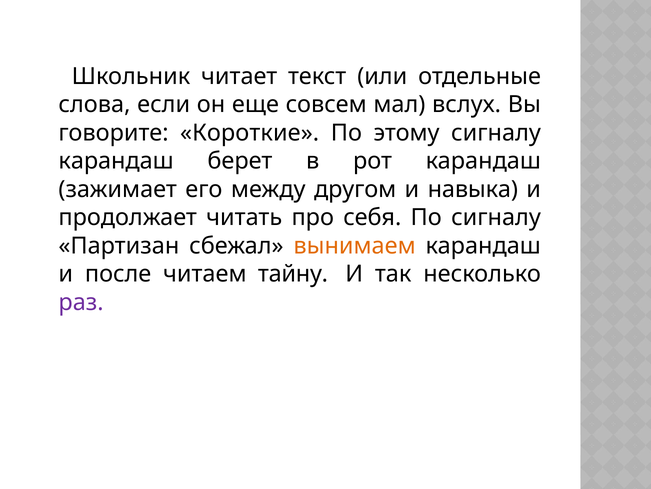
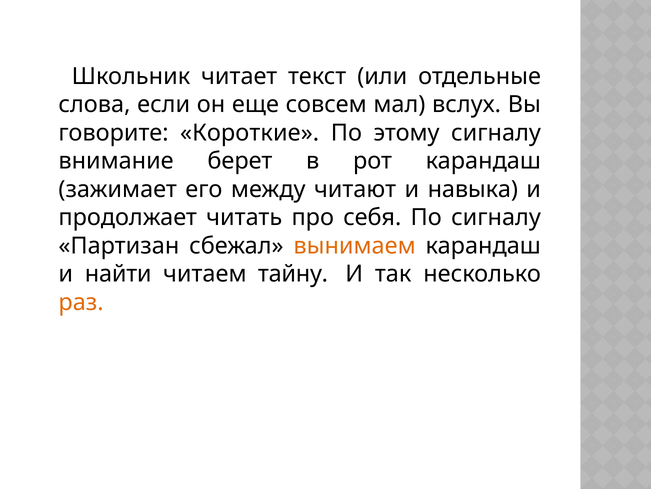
карандаш: карандаш -> внимание (116, 161)
другом: другом -> читают (355, 189)
после: после -> найти (118, 274)
раз colour: purple -> orange (81, 302)
